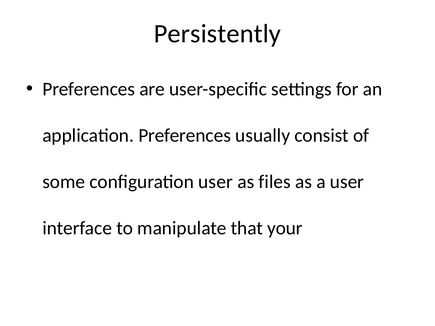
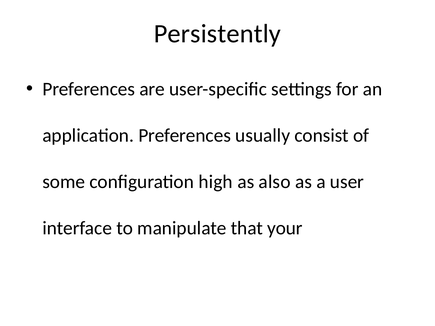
configuration user: user -> high (216, 182)
files: files -> also (275, 182)
